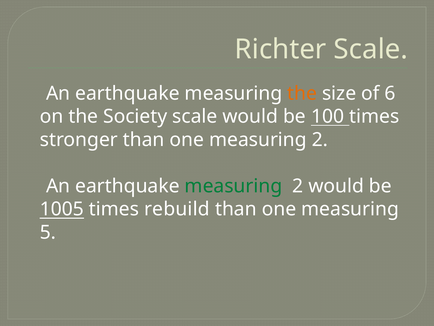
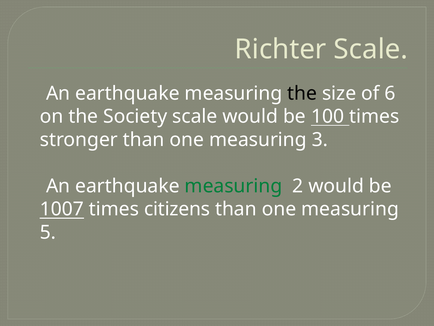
the colour: orange -> black (302, 93)
one measuring 2: 2 -> 3 (320, 140)
1005: 1005 -> 1007 (62, 209)
rebuild: rebuild -> citizens (177, 209)
